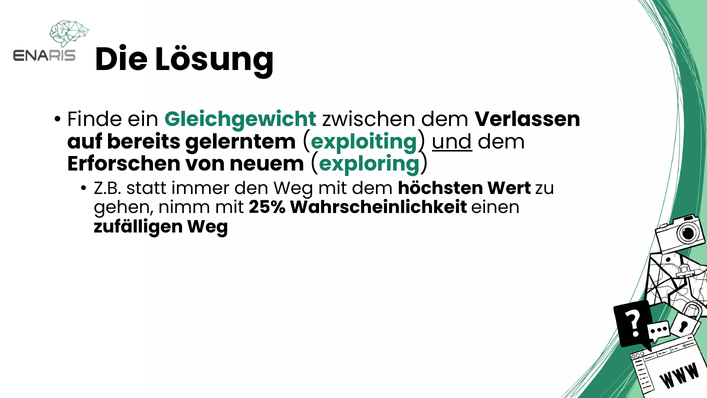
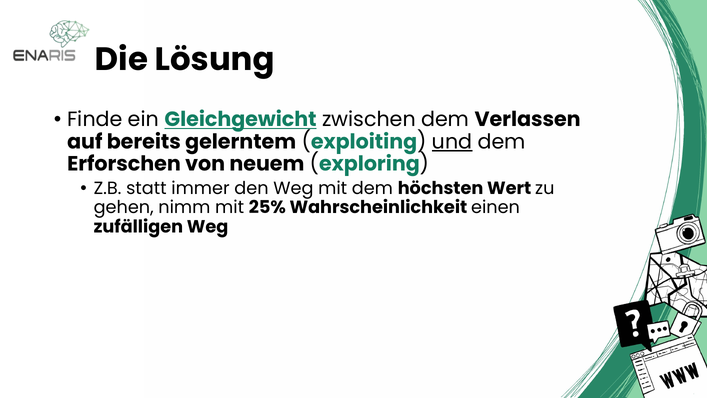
Gleichgewicht underline: none -> present (240, 119)
